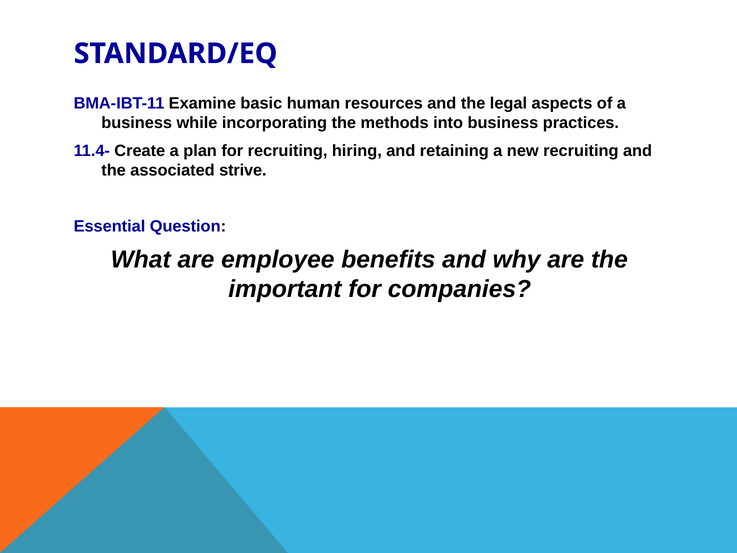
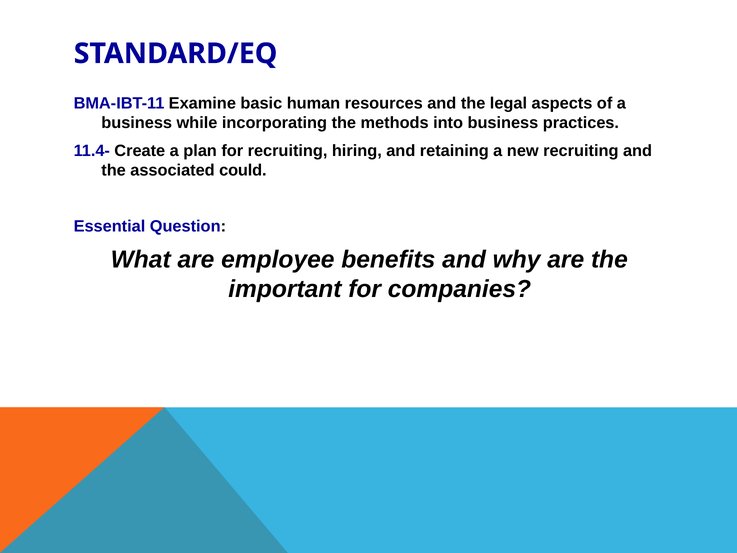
strive: strive -> could (243, 170)
